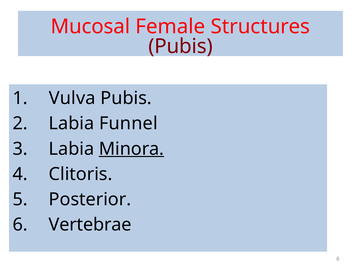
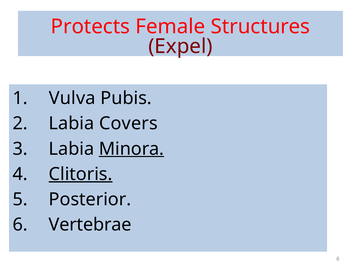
Mucosal: Mucosal -> Protects (90, 27)
Pubis: Pubis -> Expel (180, 46)
Funnel: Funnel -> Covers (128, 123)
Clitoris underline: none -> present (81, 174)
